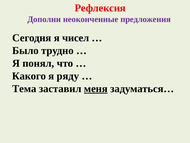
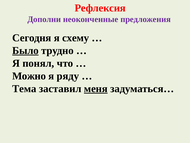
чисел: чисел -> схему (76, 38)
Было underline: none -> present (25, 50)
Какого: Какого -> Можно (29, 76)
